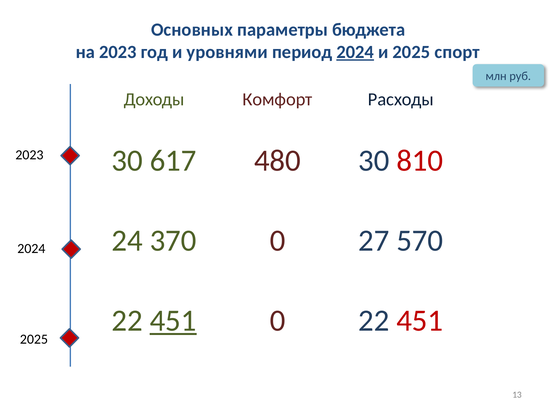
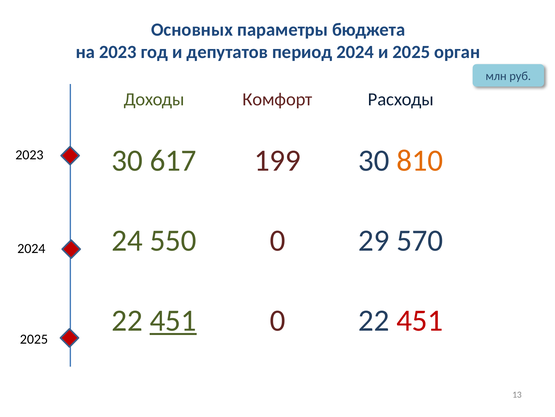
уровнями: уровнями -> депутатов (227, 52)
2024 underline: present -> none (355, 52)
спорт: спорт -> орган (457, 52)
480: 480 -> 199 (277, 160)
810 colour: red -> orange (420, 160)
370: 370 -> 550 (173, 240)
27: 27 -> 29 (374, 240)
